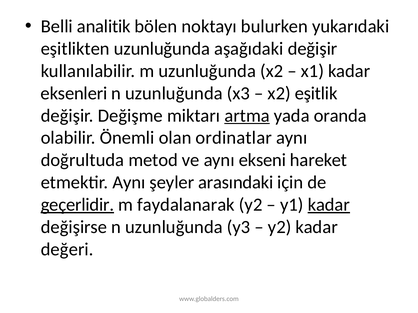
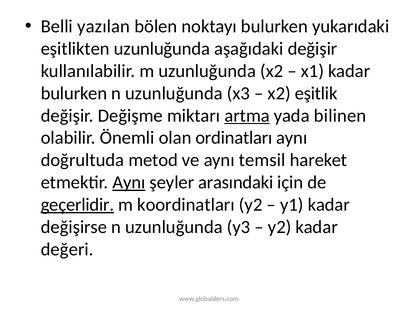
analitik: analitik -> yazılan (104, 26)
eksenleri: eksenleri -> bulurken (74, 93)
oranda: oranda -> bilinen (340, 116)
ordinatlar: ordinatlar -> ordinatları (234, 138)
ekseni: ekseni -> temsil (262, 160)
Aynı underline: none -> present (129, 183)
faydalanarak: faydalanarak -> koordinatları (186, 205)
kadar underline: present -> none (329, 205)
